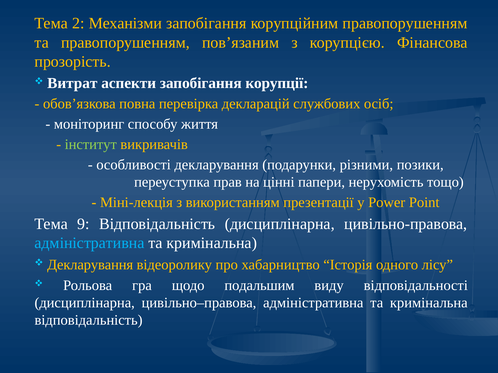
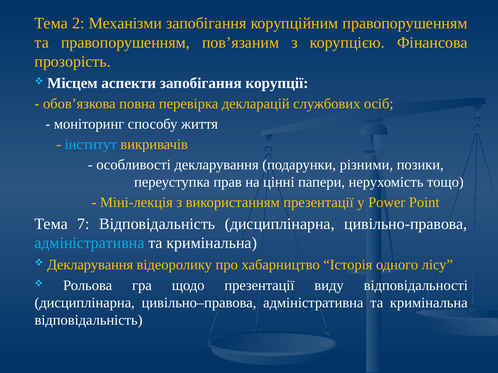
Витрат: Витрат -> Місцем (72, 83)
інститут colour: light green -> light blue (91, 145)
9: 9 -> 7 (83, 224)
щодо подальшим: подальшим -> презентації (259, 286)
